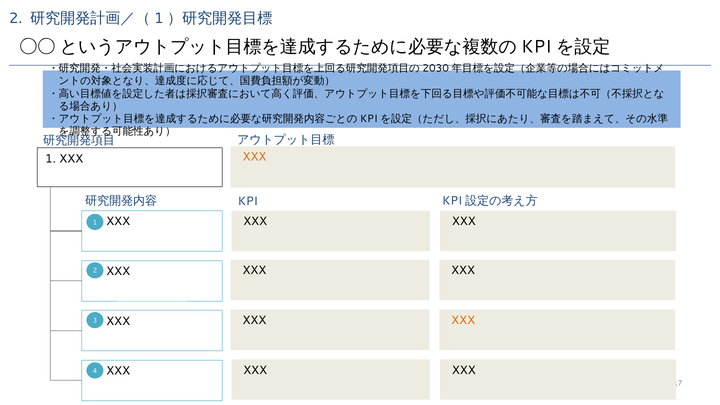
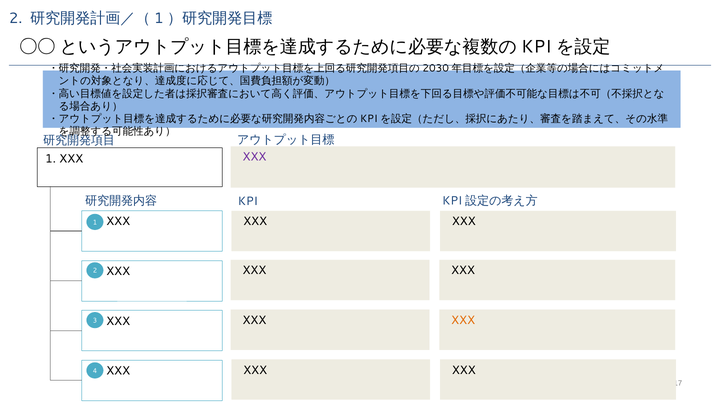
XXX colour: orange -> purple (254, 157)
